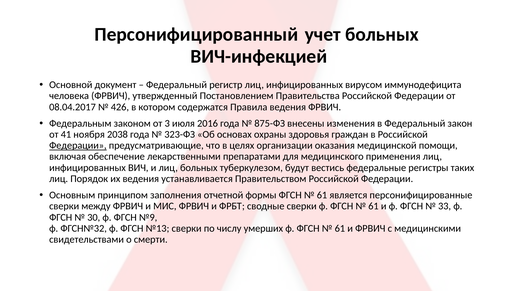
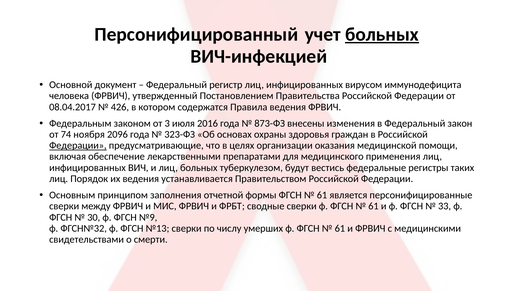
больных underline: none -> present (382, 34)
875-ФЗ: 875-ФЗ -> 873-ФЗ (270, 124)
41: 41 -> 74 (66, 135)
2038: 2038 -> 2096 (117, 135)
